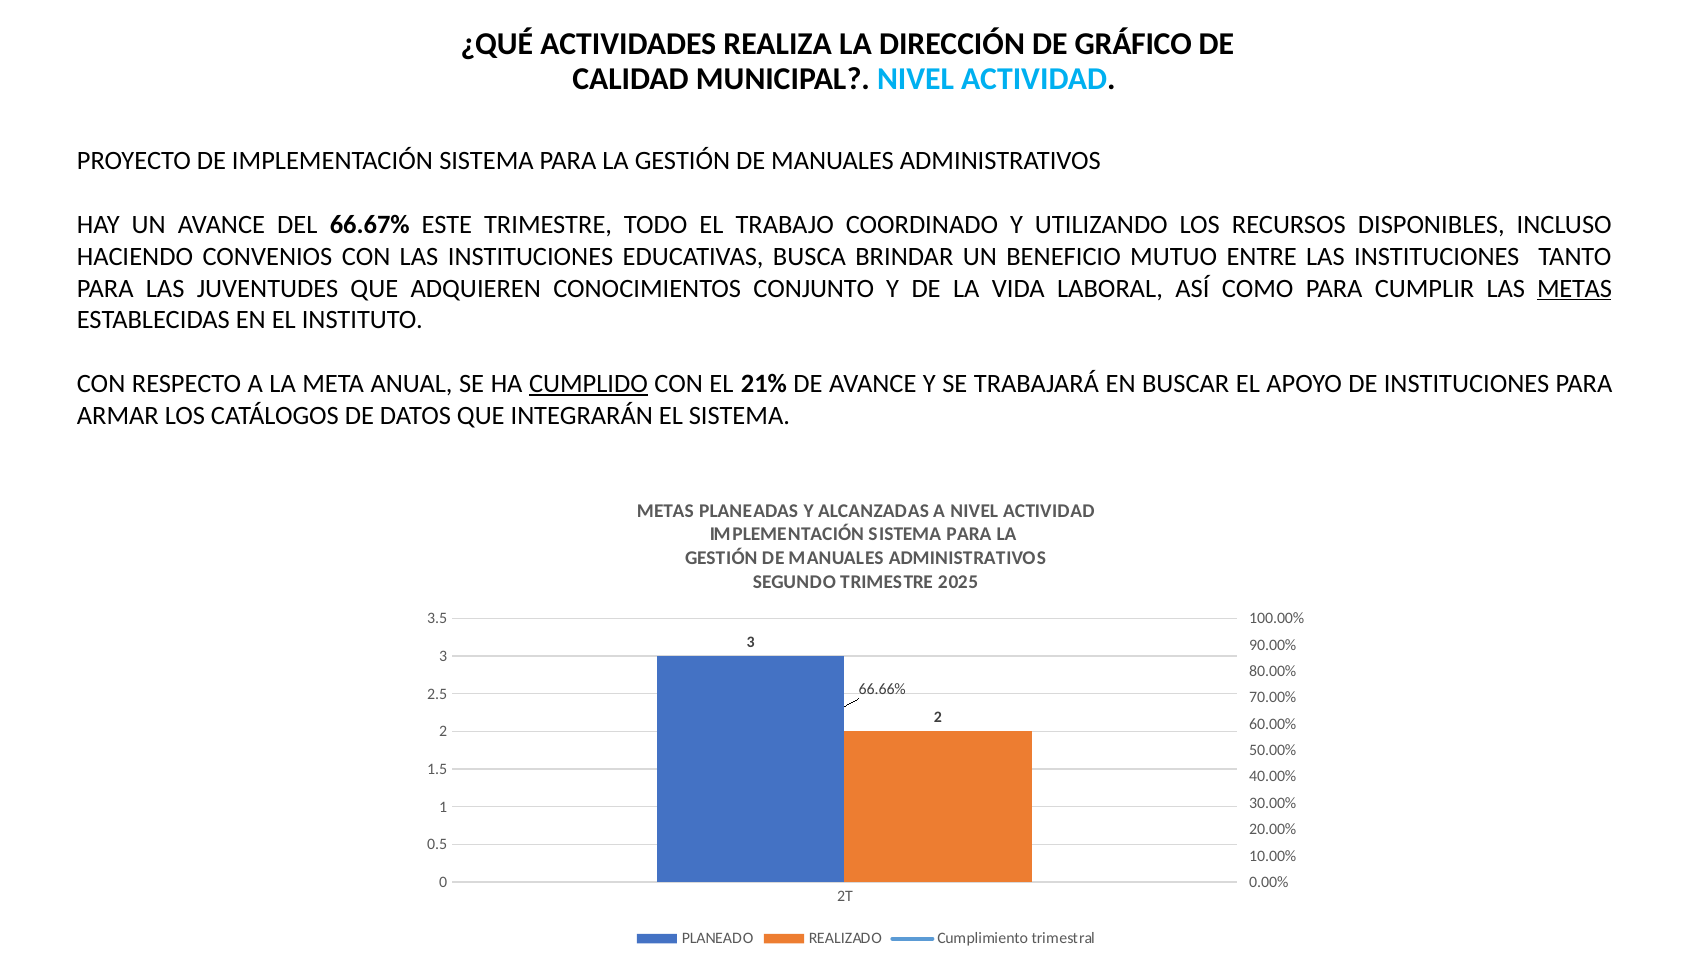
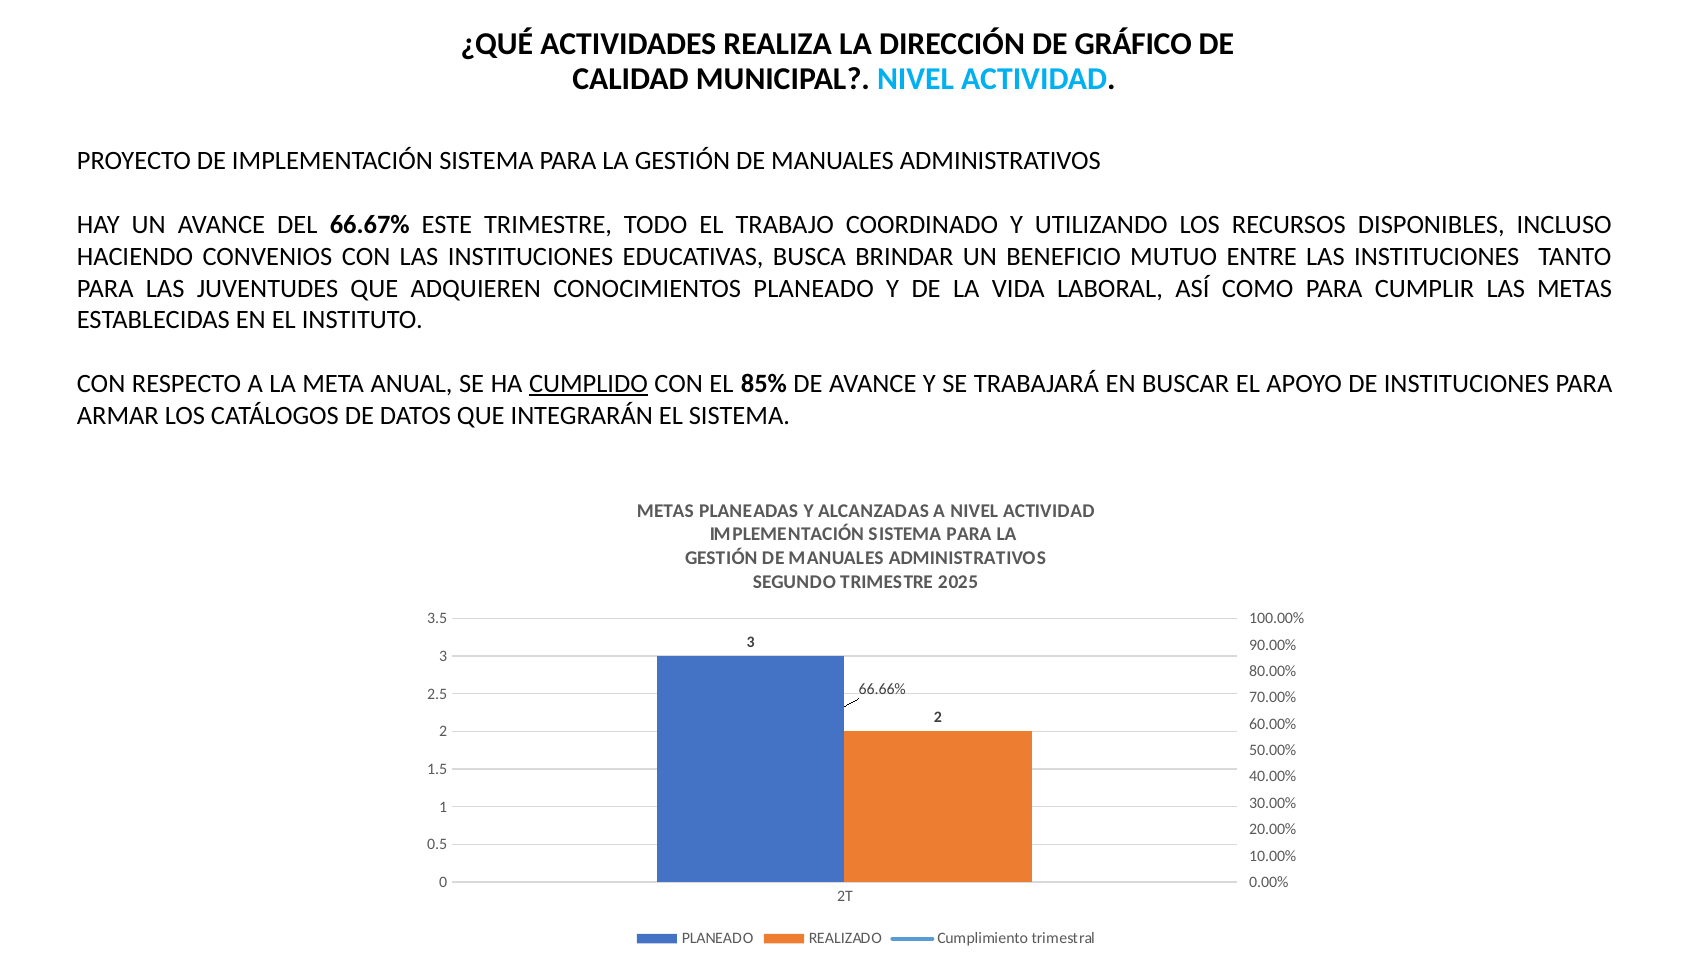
CONOCIMIENTOS CONJUNTO: CONJUNTO -> PLANEADO (814, 288)
METAS underline: present -> none (1574, 288)
21%: 21% -> 85% (764, 384)
